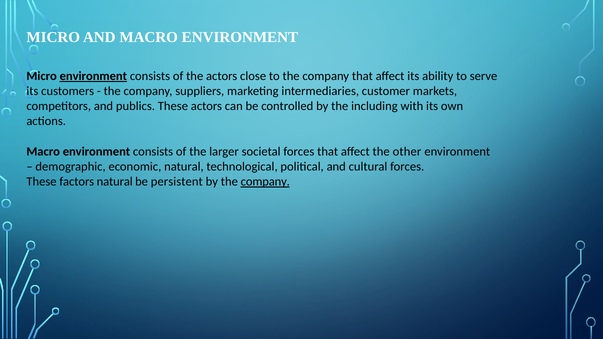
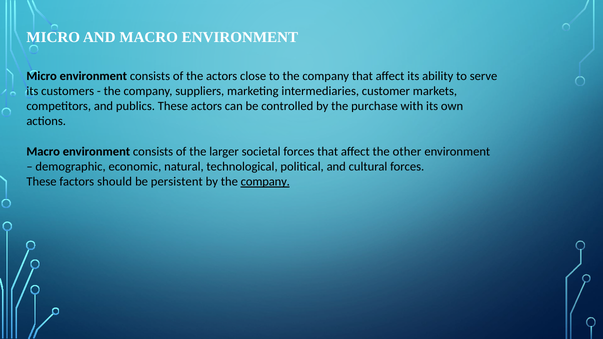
environment underline: present -> none (93, 76)
including: including -> purchase (374, 106)
factors natural: natural -> should (115, 182)
